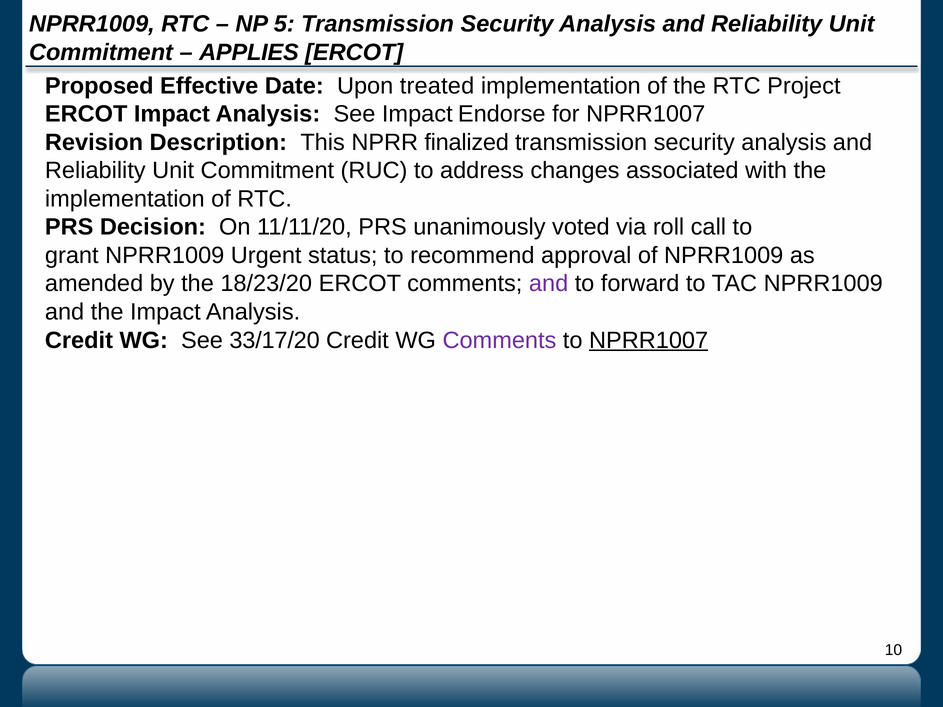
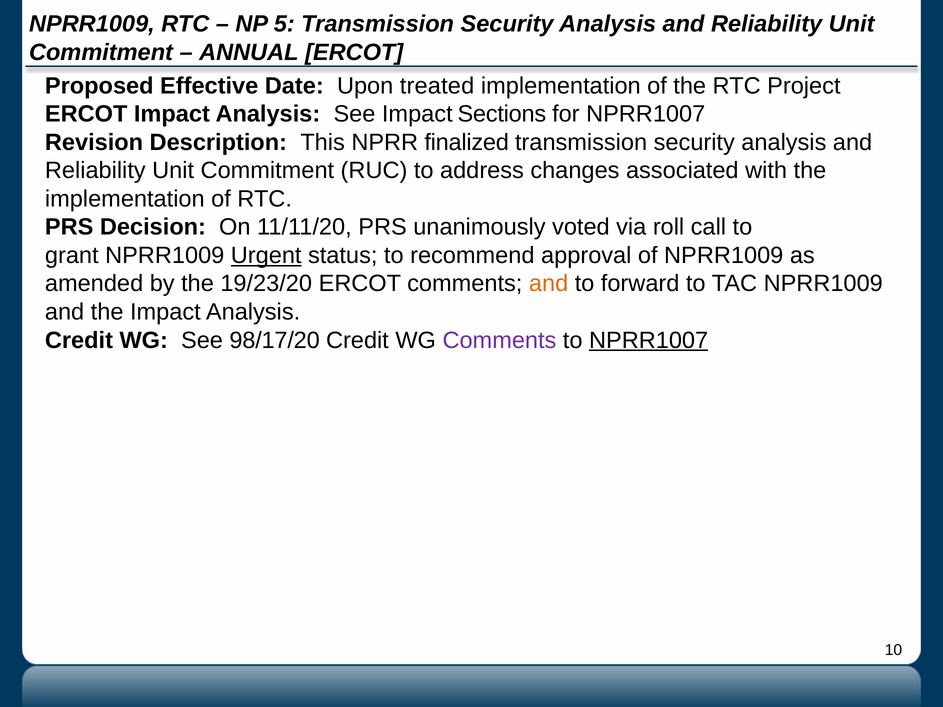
APPLIES: APPLIES -> ANNUAL (249, 53)
Endorse: Endorse -> Sections (502, 114)
Urgent underline: none -> present (266, 256)
18/23/20: 18/23/20 -> 19/23/20 (266, 284)
and colour: purple -> orange (549, 284)
33/17/20: 33/17/20 -> 98/17/20 (275, 340)
